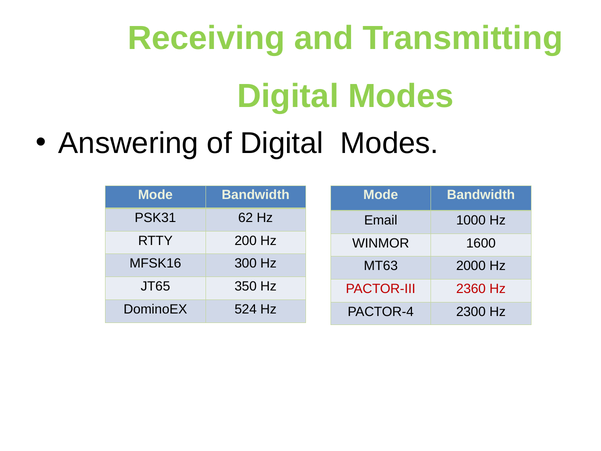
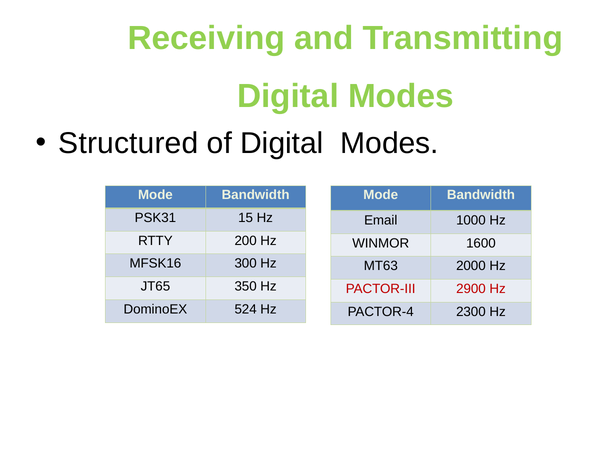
Answering: Answering -> Structured (128, 143)
62: 62 -> 15 (246, 218)
2360: 2360 -> 2900 (471, 289)
